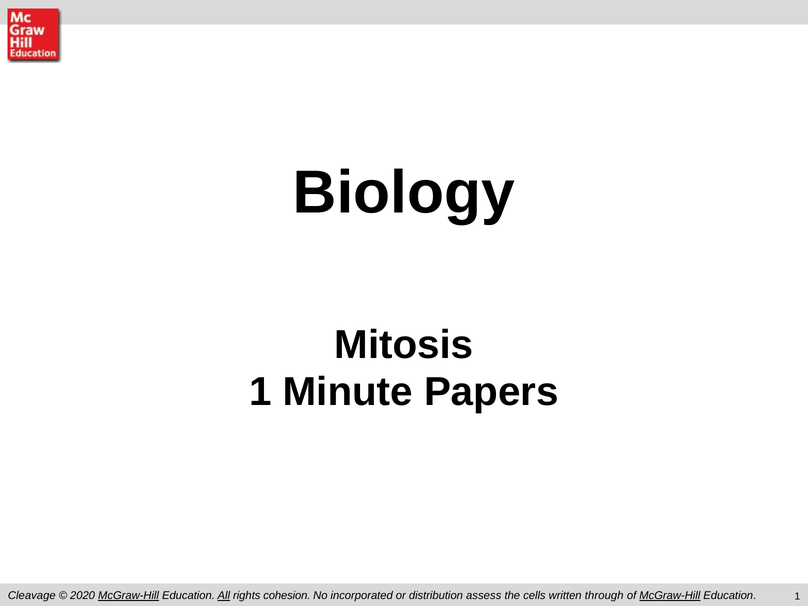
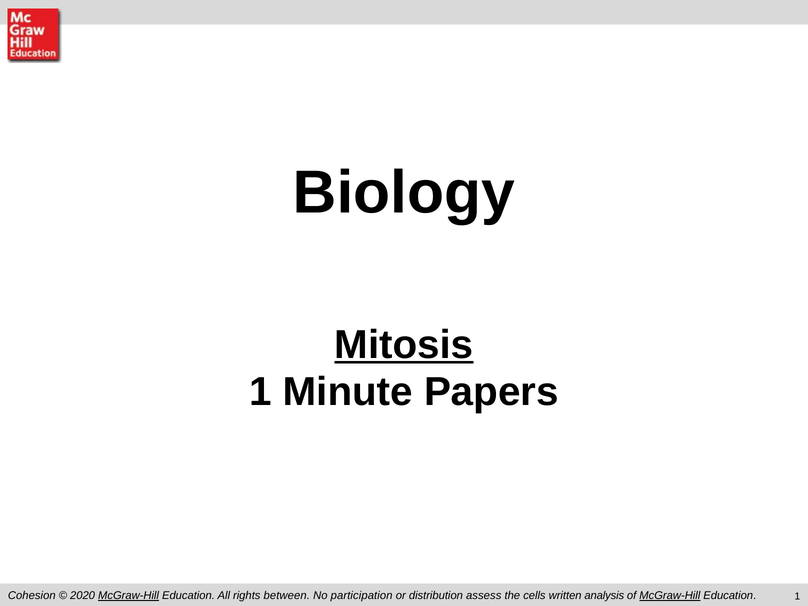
Mitosis underline: none -> present (404, 345)
Cleavage: Cleavage -> Cohesion (32, 596)
All underline: present -> none (224, 596)
cohesion: cohesion -> between (287, 596)
incorporated: incorporated -> participation (362, 596)
through: through -> analysis (604, 596)
